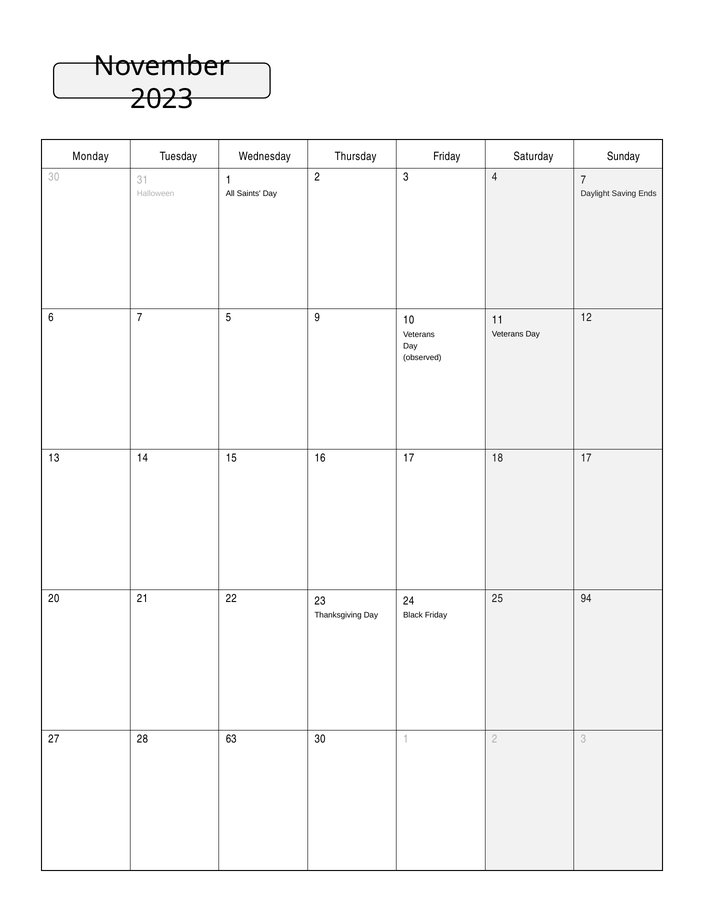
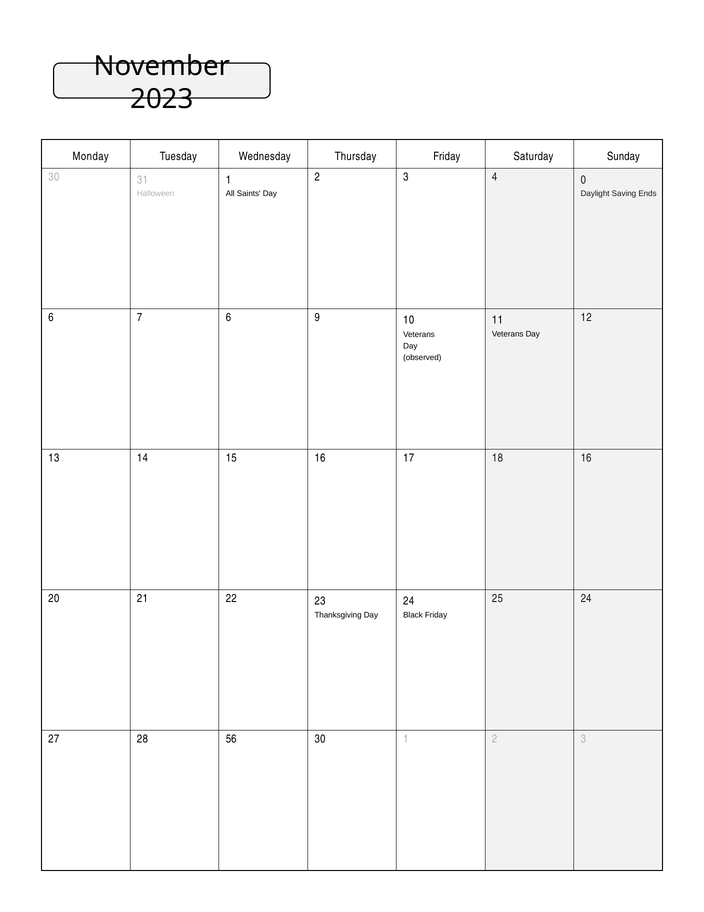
4 7: 7 -> 0 (583, 180)
7 5: 5 -> 6 (228, 317)
18 17: 17 -> 16 (586, 458)
25 94: 94 -> 24 (586, 598)
63: 63 -> 56 (231, 738)
